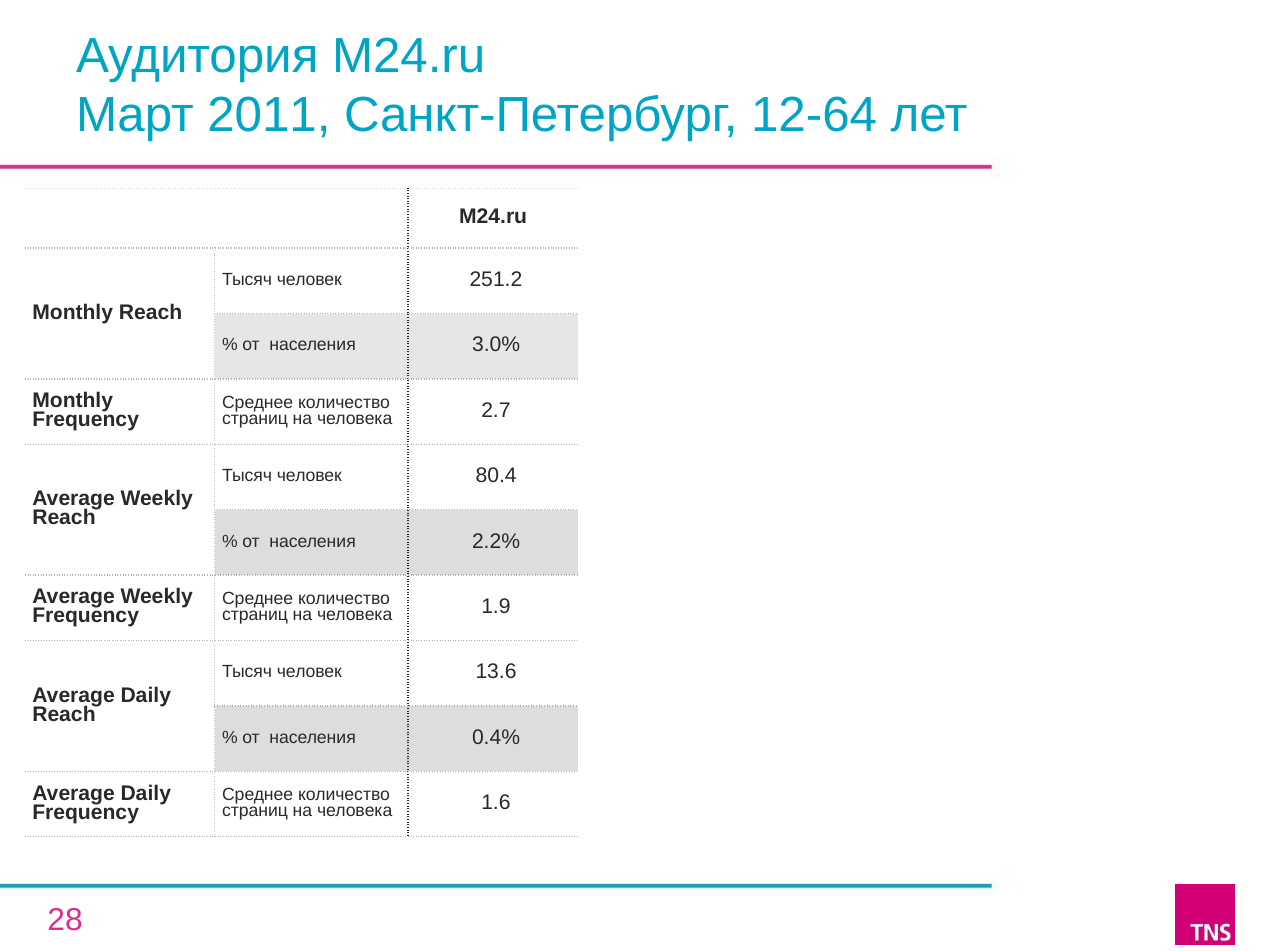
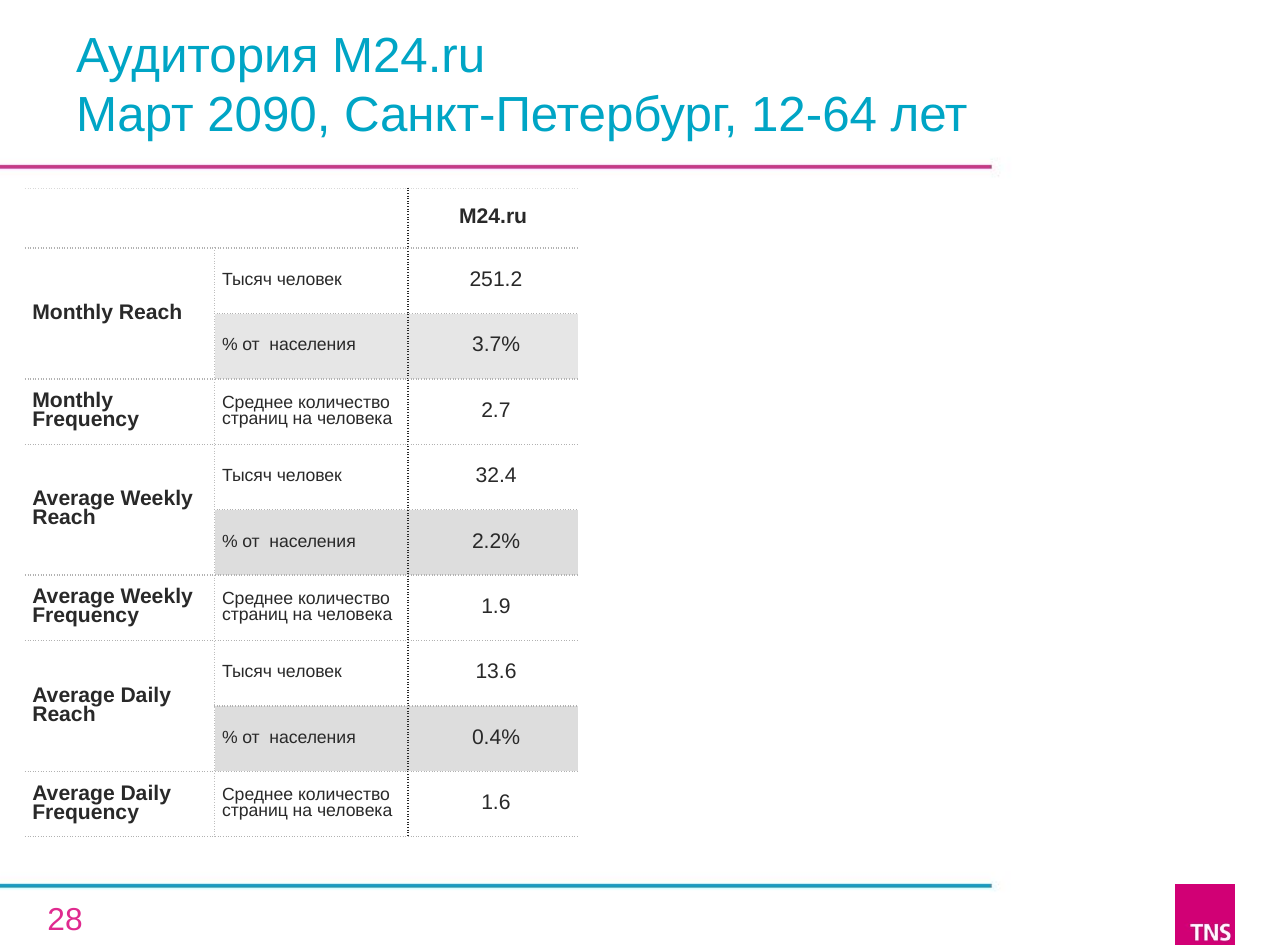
2011: 2011 -> 2090 (269, 115)
3.0%: 3.0% -> 3.7% (496, 345)
80.4: 80.4 -> 32.4 (496, 476)
